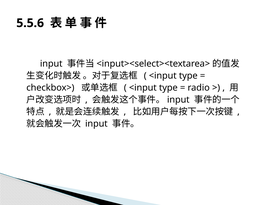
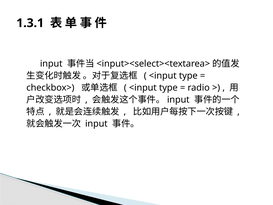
5.5.6: 5.5.6 -> 1.3.1 (30, 23)
